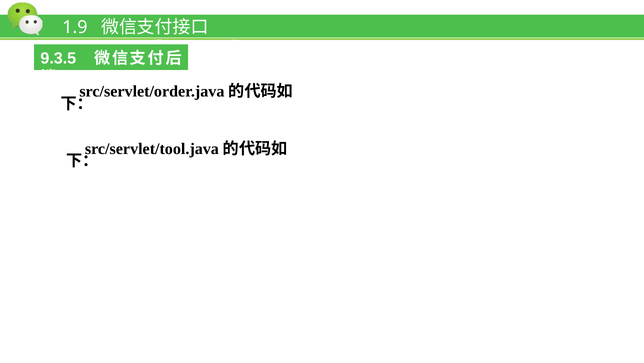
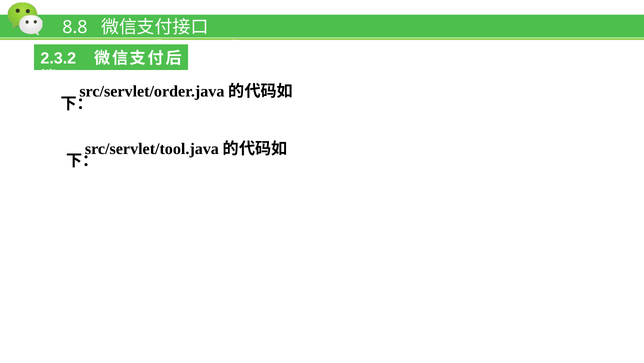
1.9: 1.9 -> 8.8 (75, 27)
9.3.5: 9.3.5 -> 2.3.2 (58, 58)
